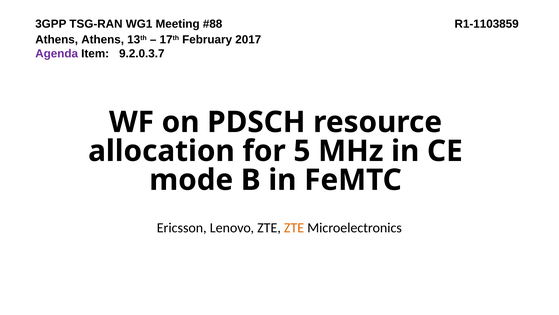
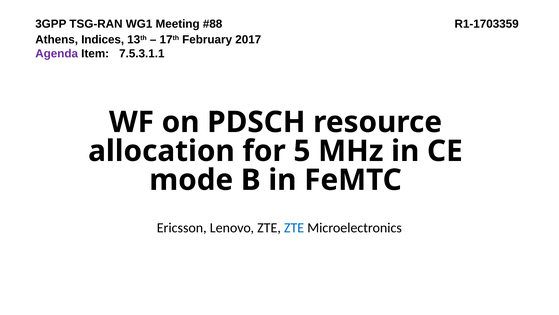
R1-1103859: R1-1103859 -> R1-1703359 (487, 24)
Athens Athens: Athens -> Indices (103, 40)
9.2.0.3.7: 9.2.0.3.7 -> 7.5.3.1.1 (142, 54)
ZTE colour: orange -> blue (294, 228)
